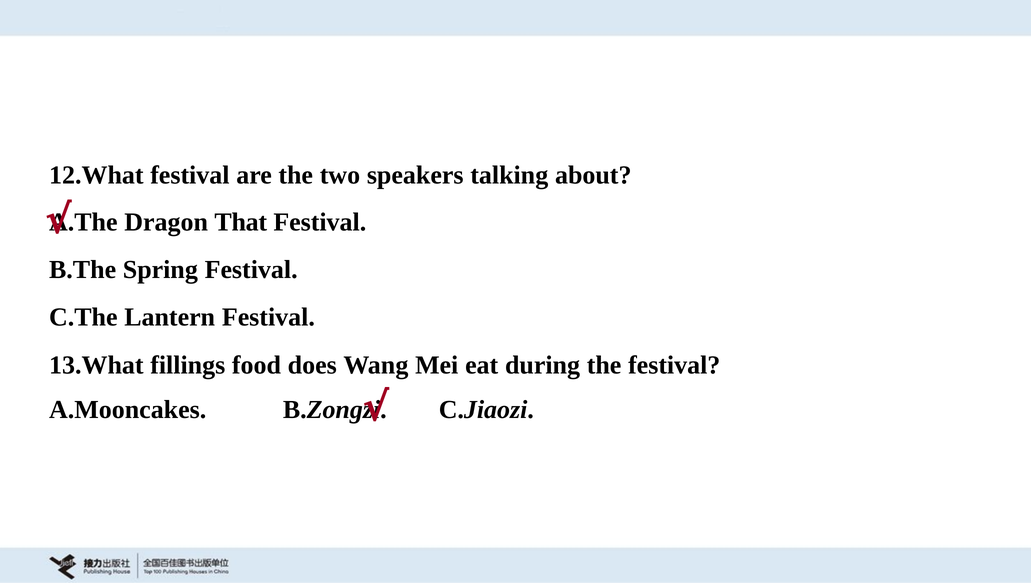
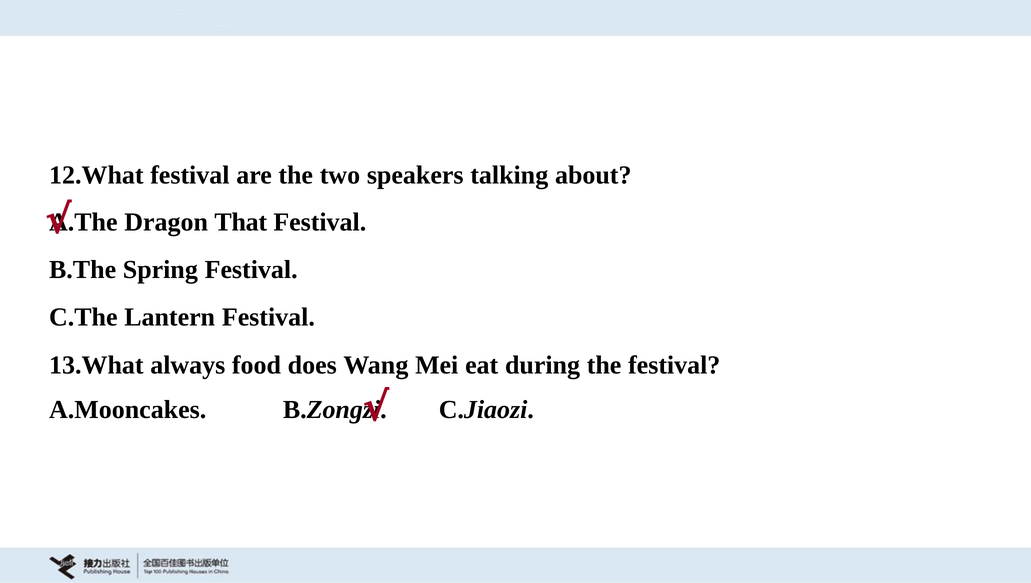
fillings: fillings -> always (188, 365)
